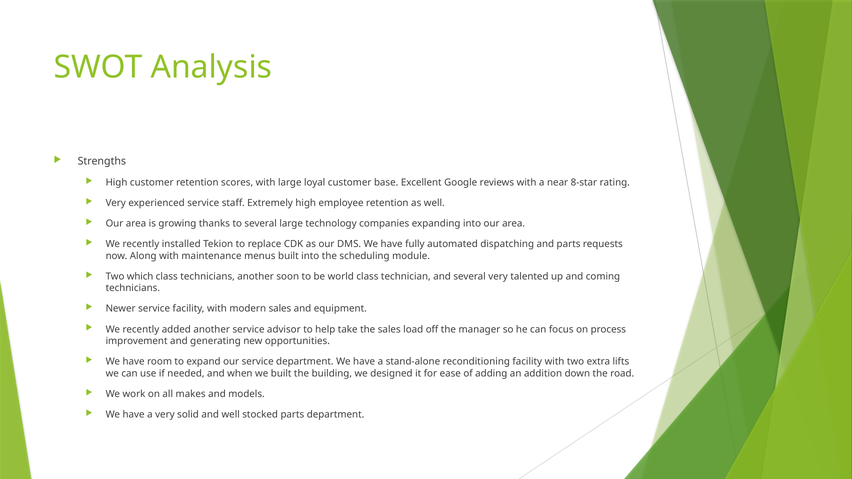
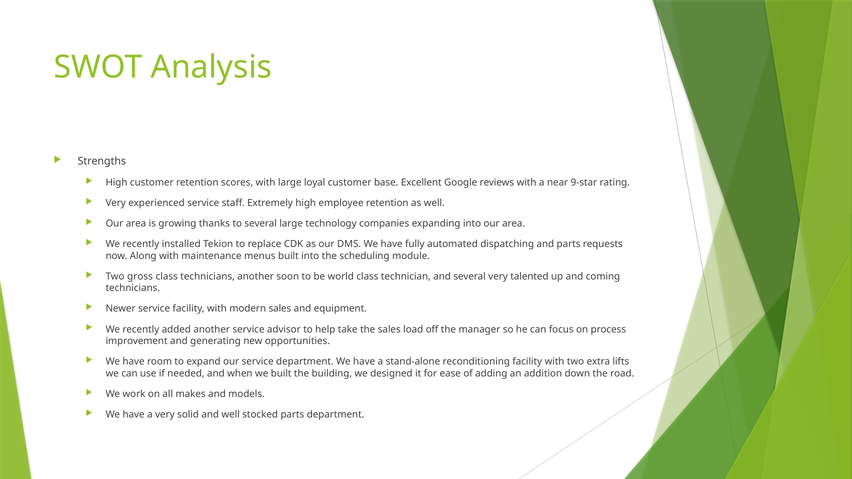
8-star: 8-star -> 9-star (584, 182)
which: which -> gross (140, 277)
